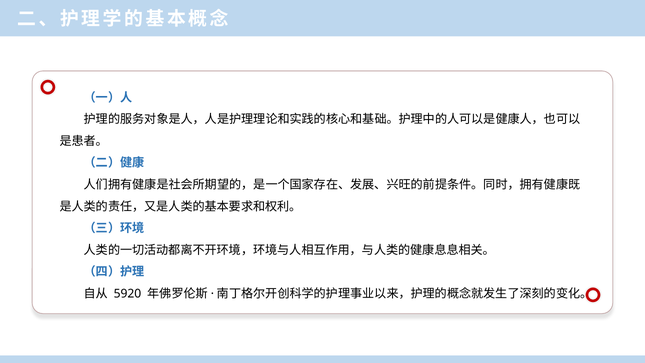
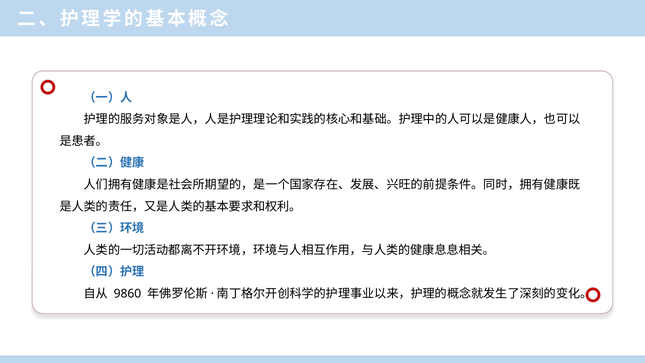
5920: 5920 -> 9860 (127, 293)
